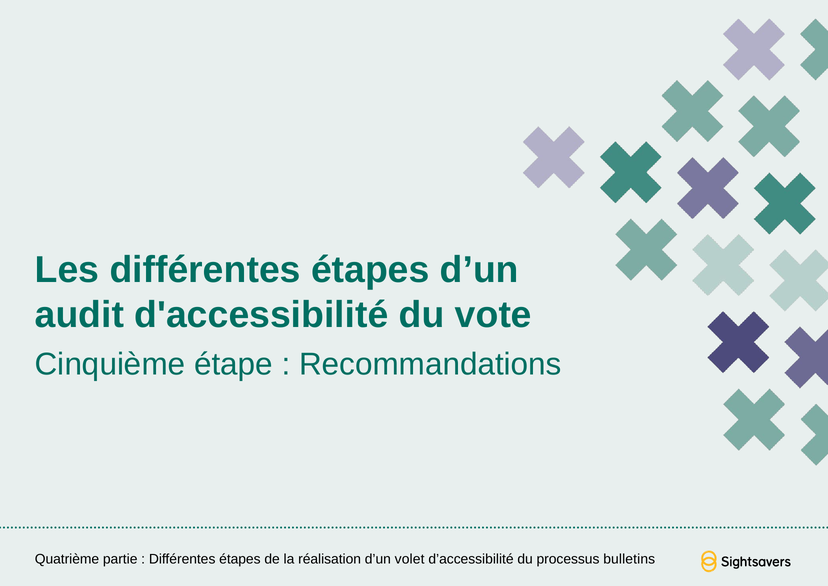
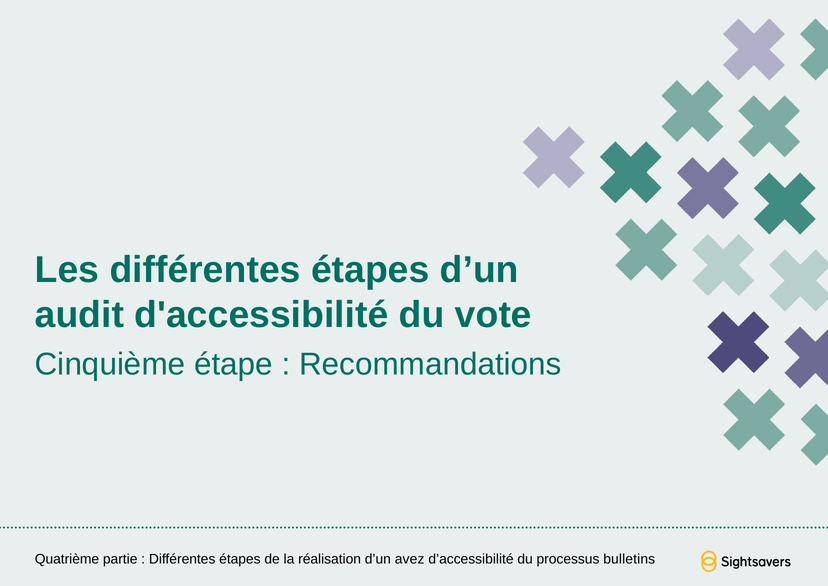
volet: volet -> avez (410, 559)
